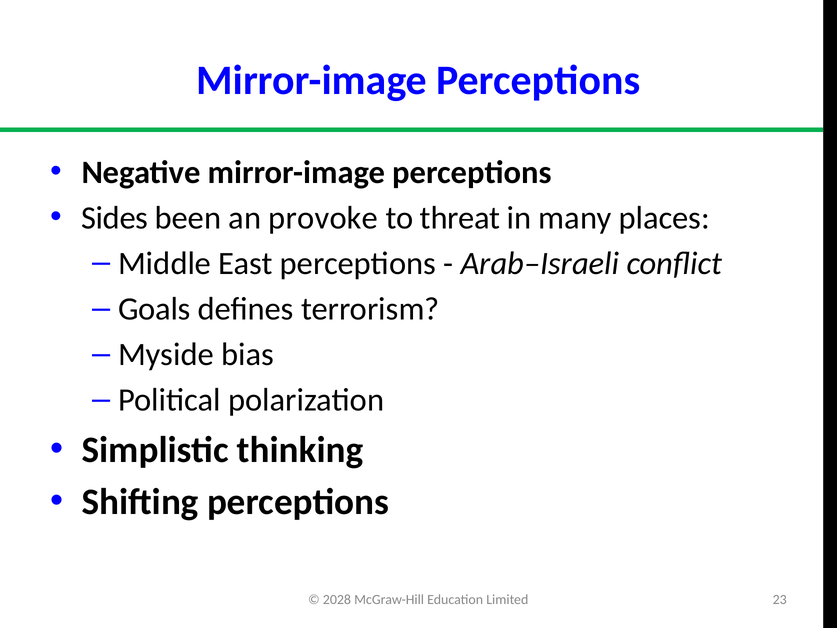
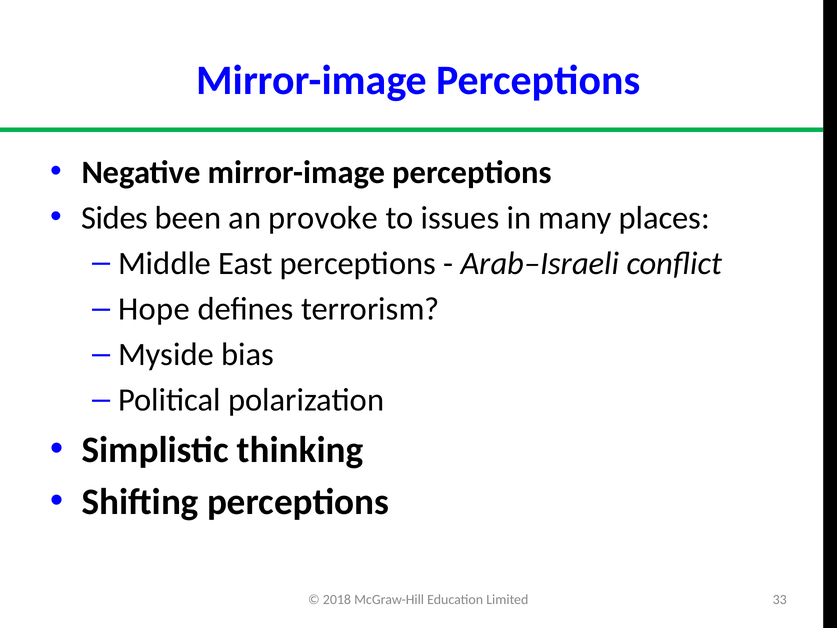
threat: threat -> issues (460, 218)
Goals: Goals -> Hope (154, 309)
2028: 2028 -> 2018 (337, 599)
23: 23 -> 33 (780, 599)
